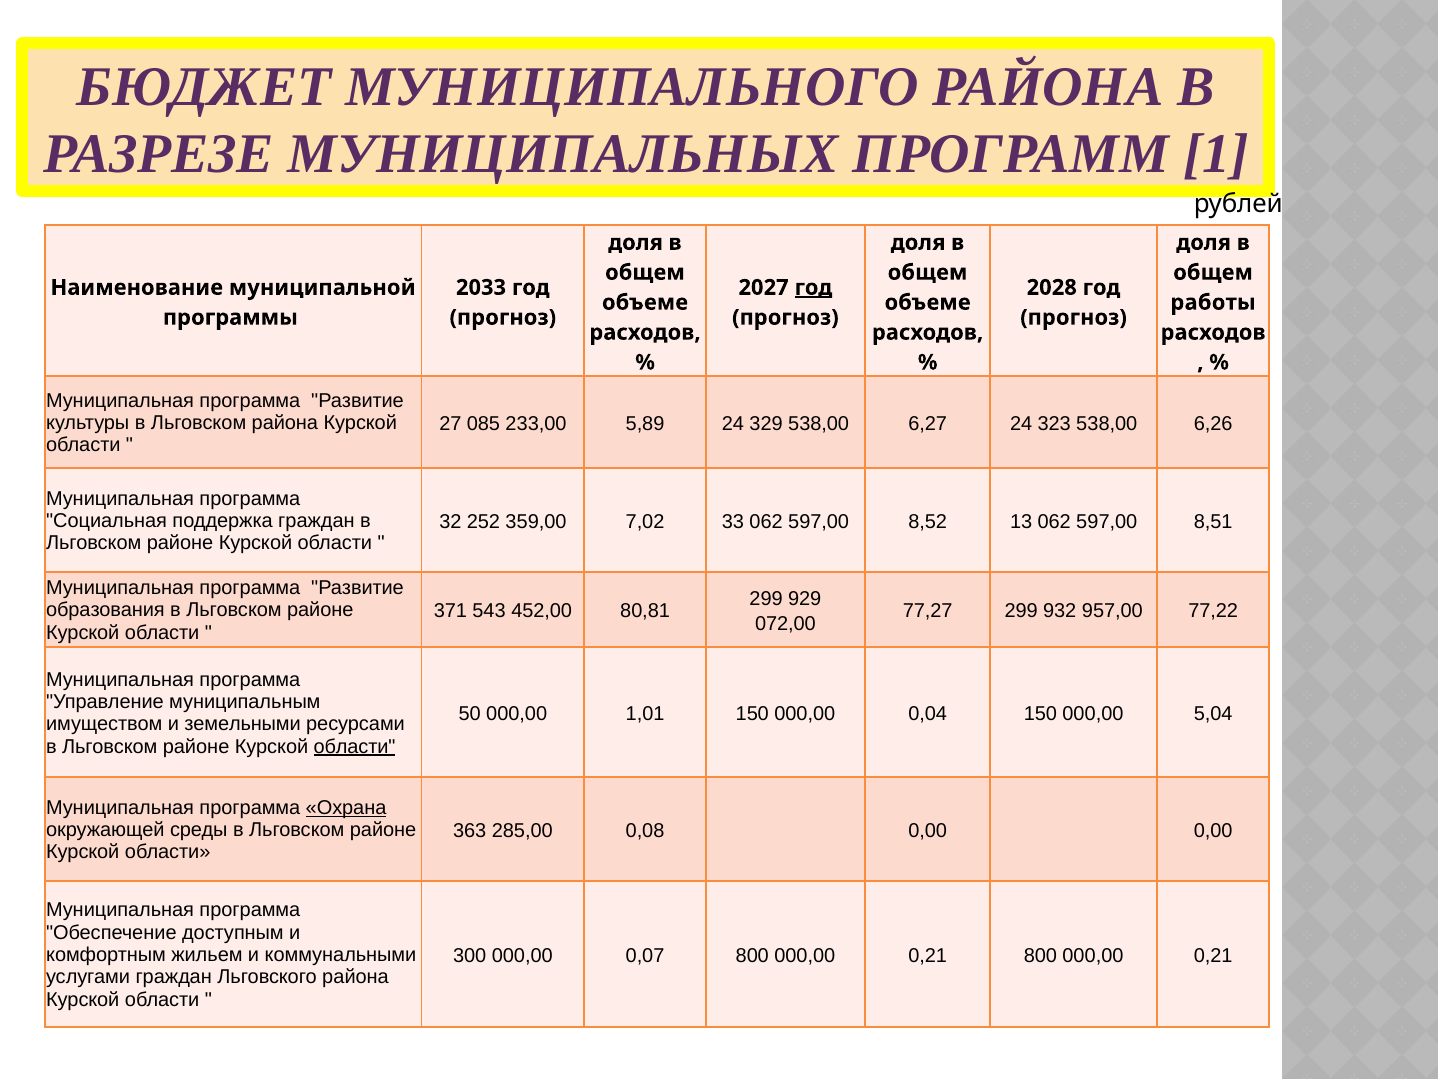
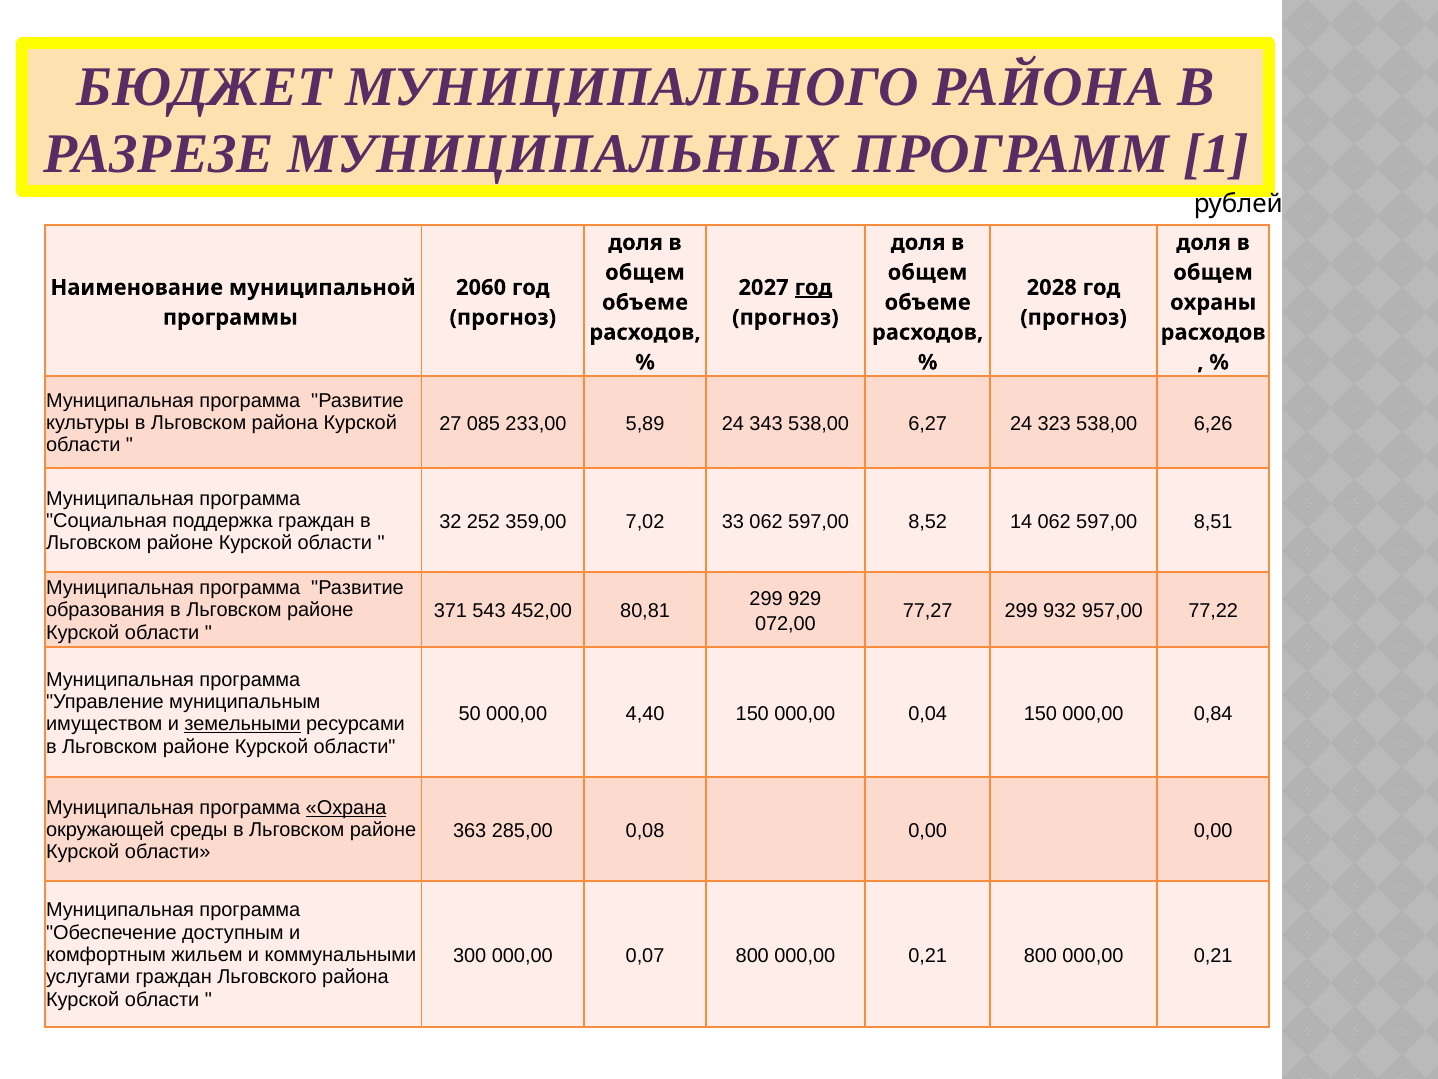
2033: 2033 -> 2060 (481, 287)
работы: работы -> охраны (1213, 302)
329: 329 -> 343 (766, 424)
13: 13 -> 14 (1021, 522)
1,01: 1,01 -> 4,40 (645, 714)
5,04: 5,04 -> 0,84 (1213, 714)
земельными underline: none -> present (243, 724)
области underline: present -> none (354, 746)
